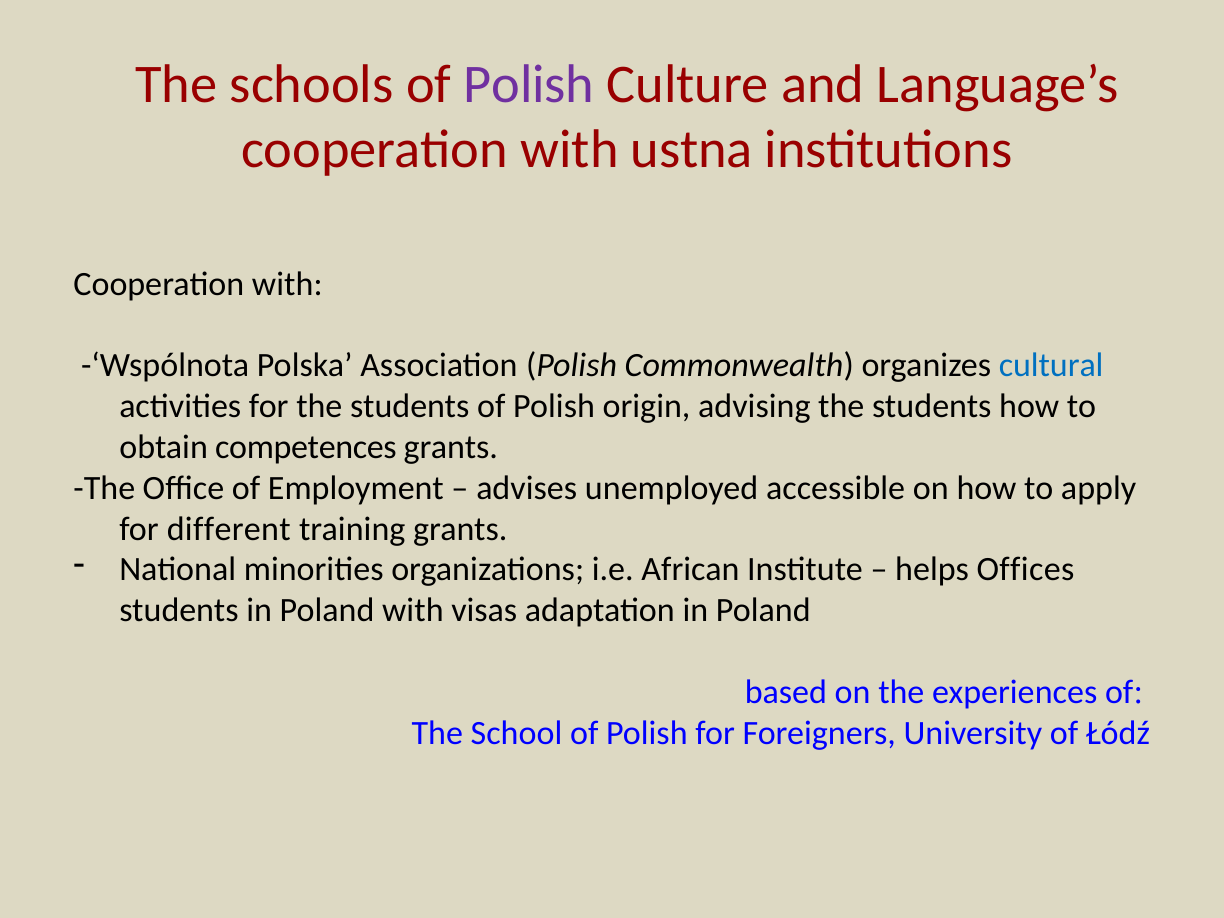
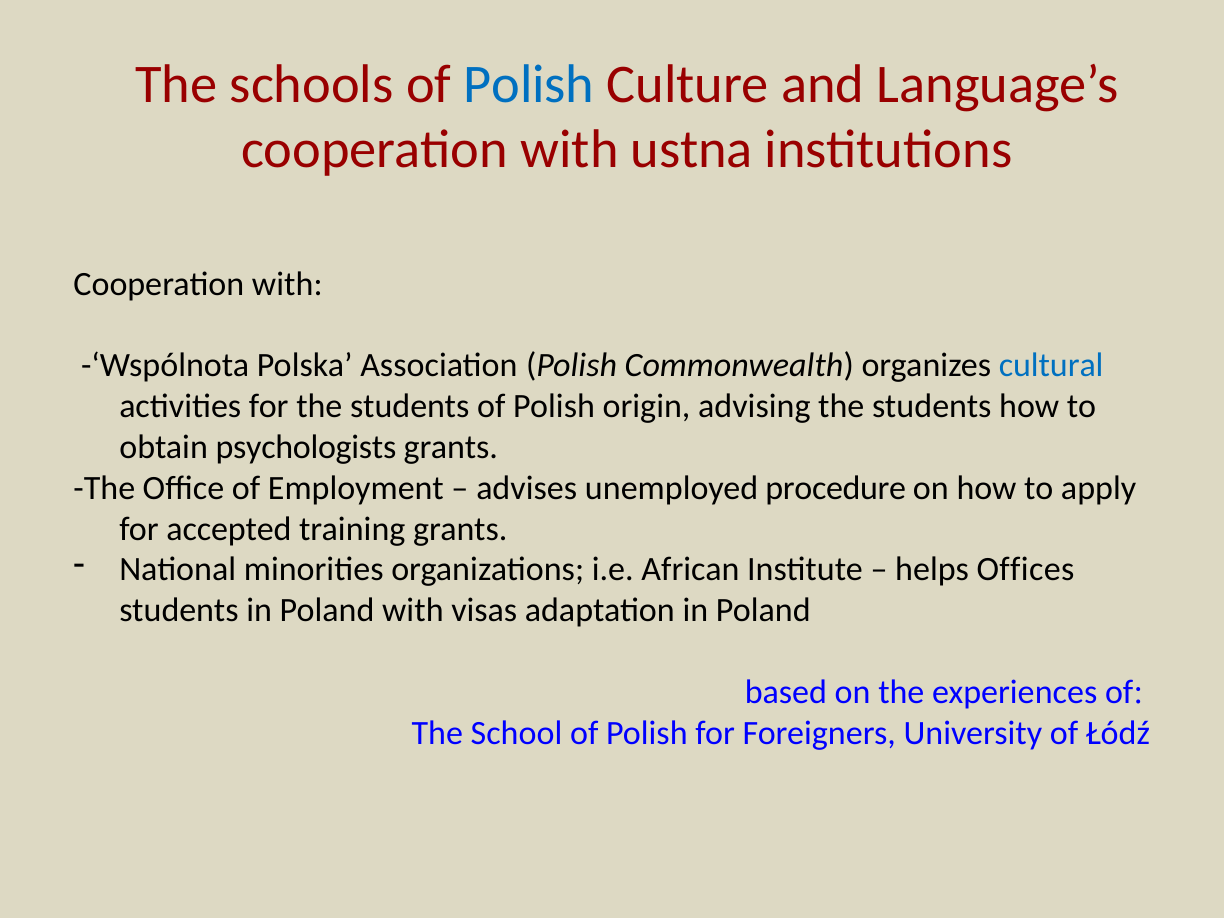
Polish colour: purple -> blue (529, 84)
competences: competences -> psychologists (306, 447)
accessible: accessible -> procedure (836, 488)
different: different -> accepted (229, 529)
